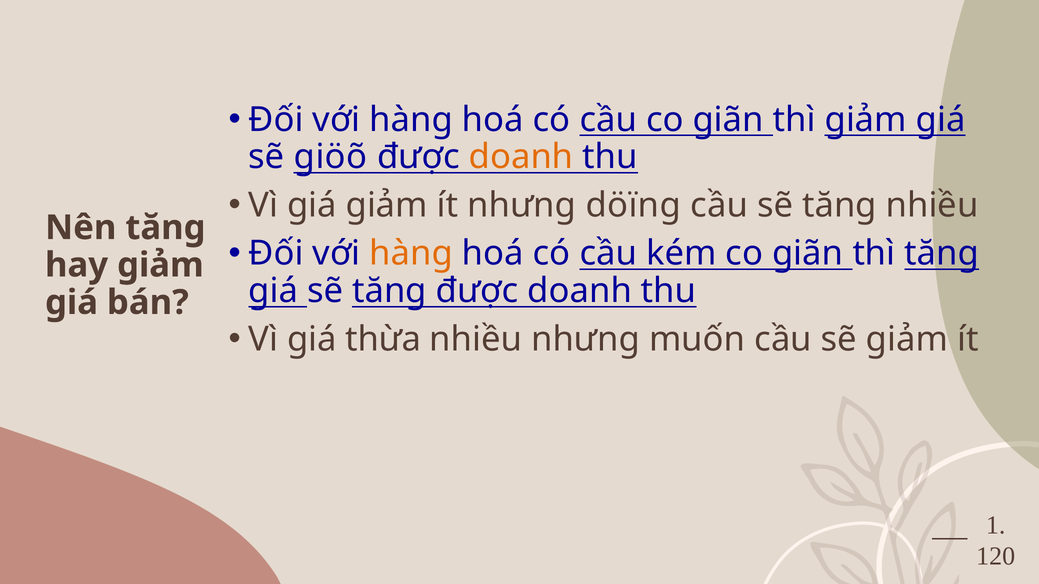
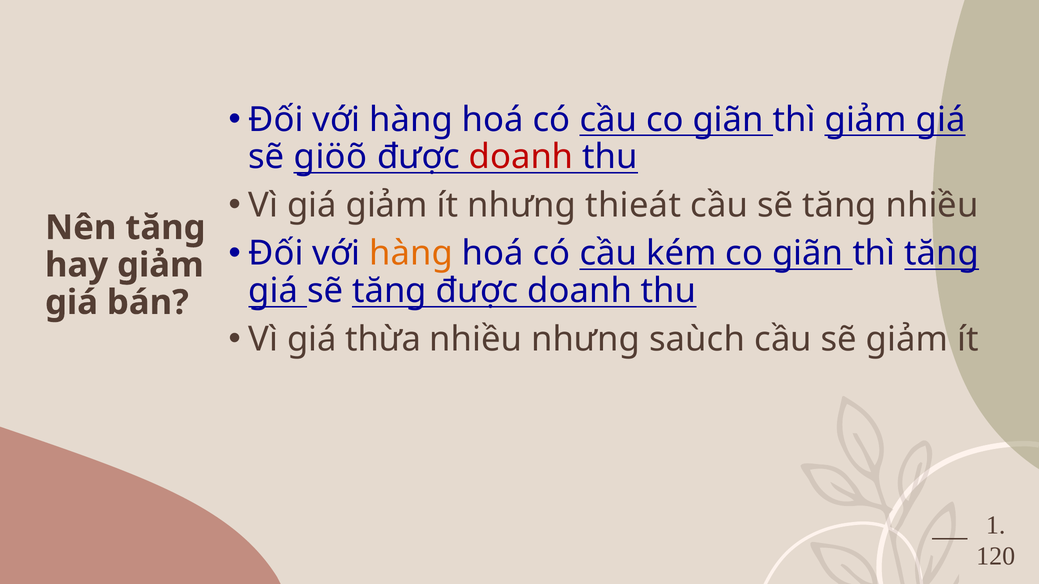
doanh colour: orange -> red (521, 157)
döïng: döïng -> thieát (633, 205)
muốn: muốn -> saùch (697, 339)
